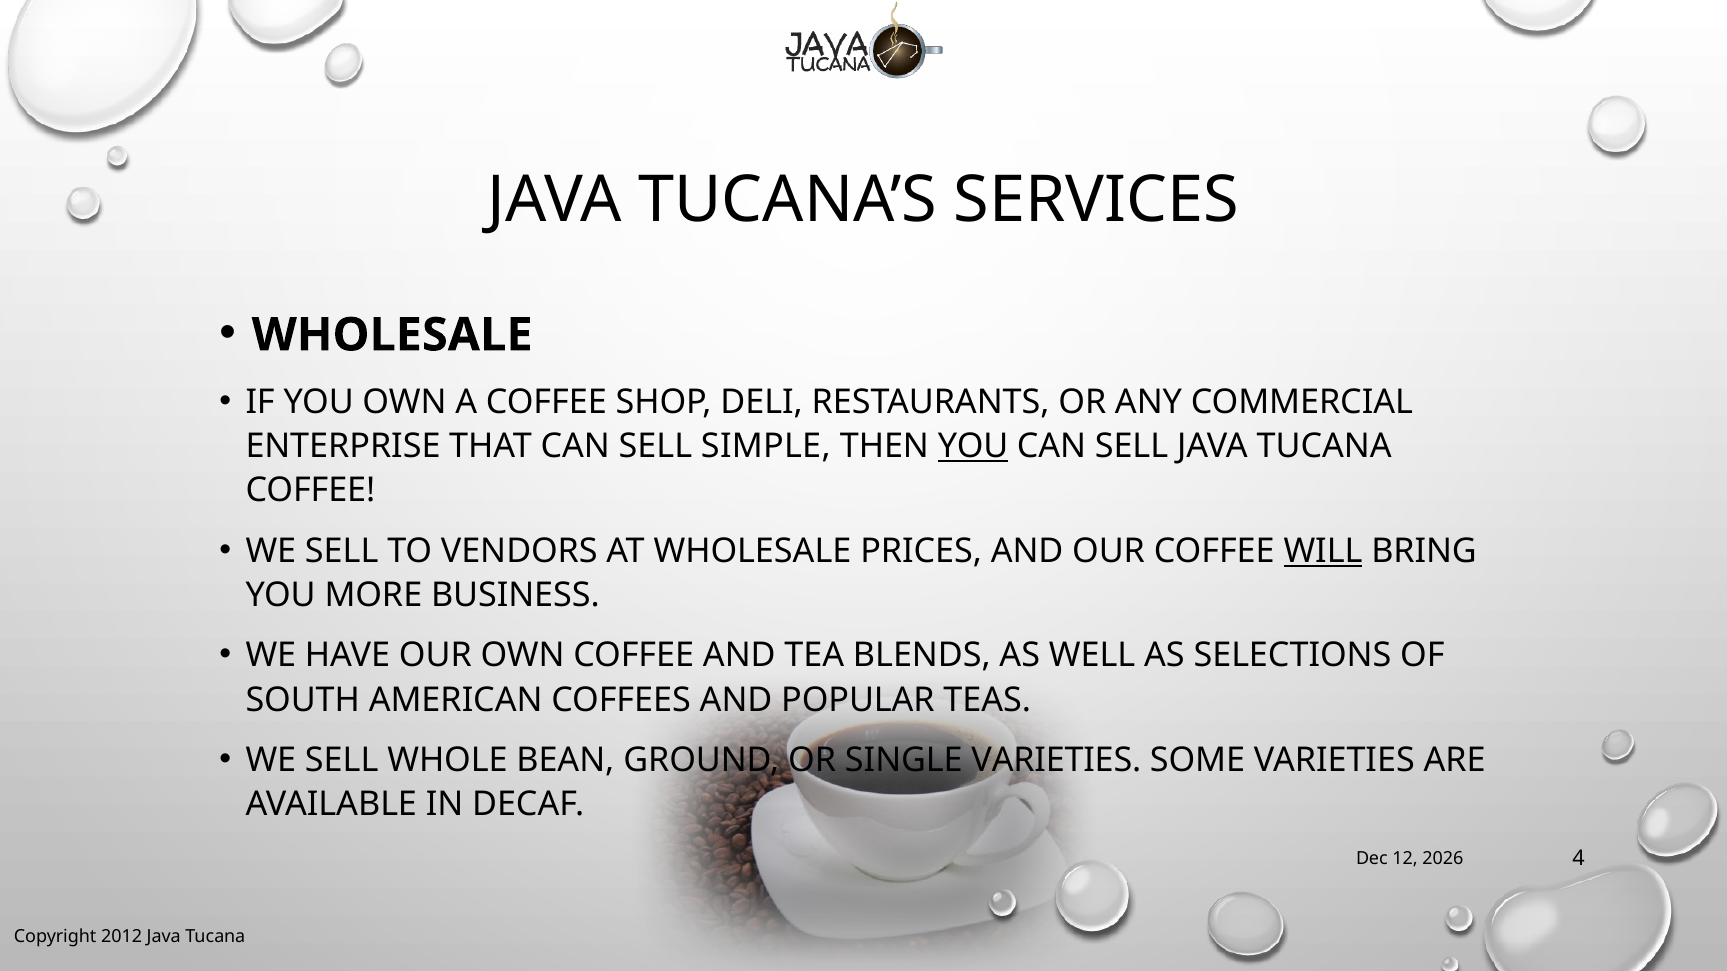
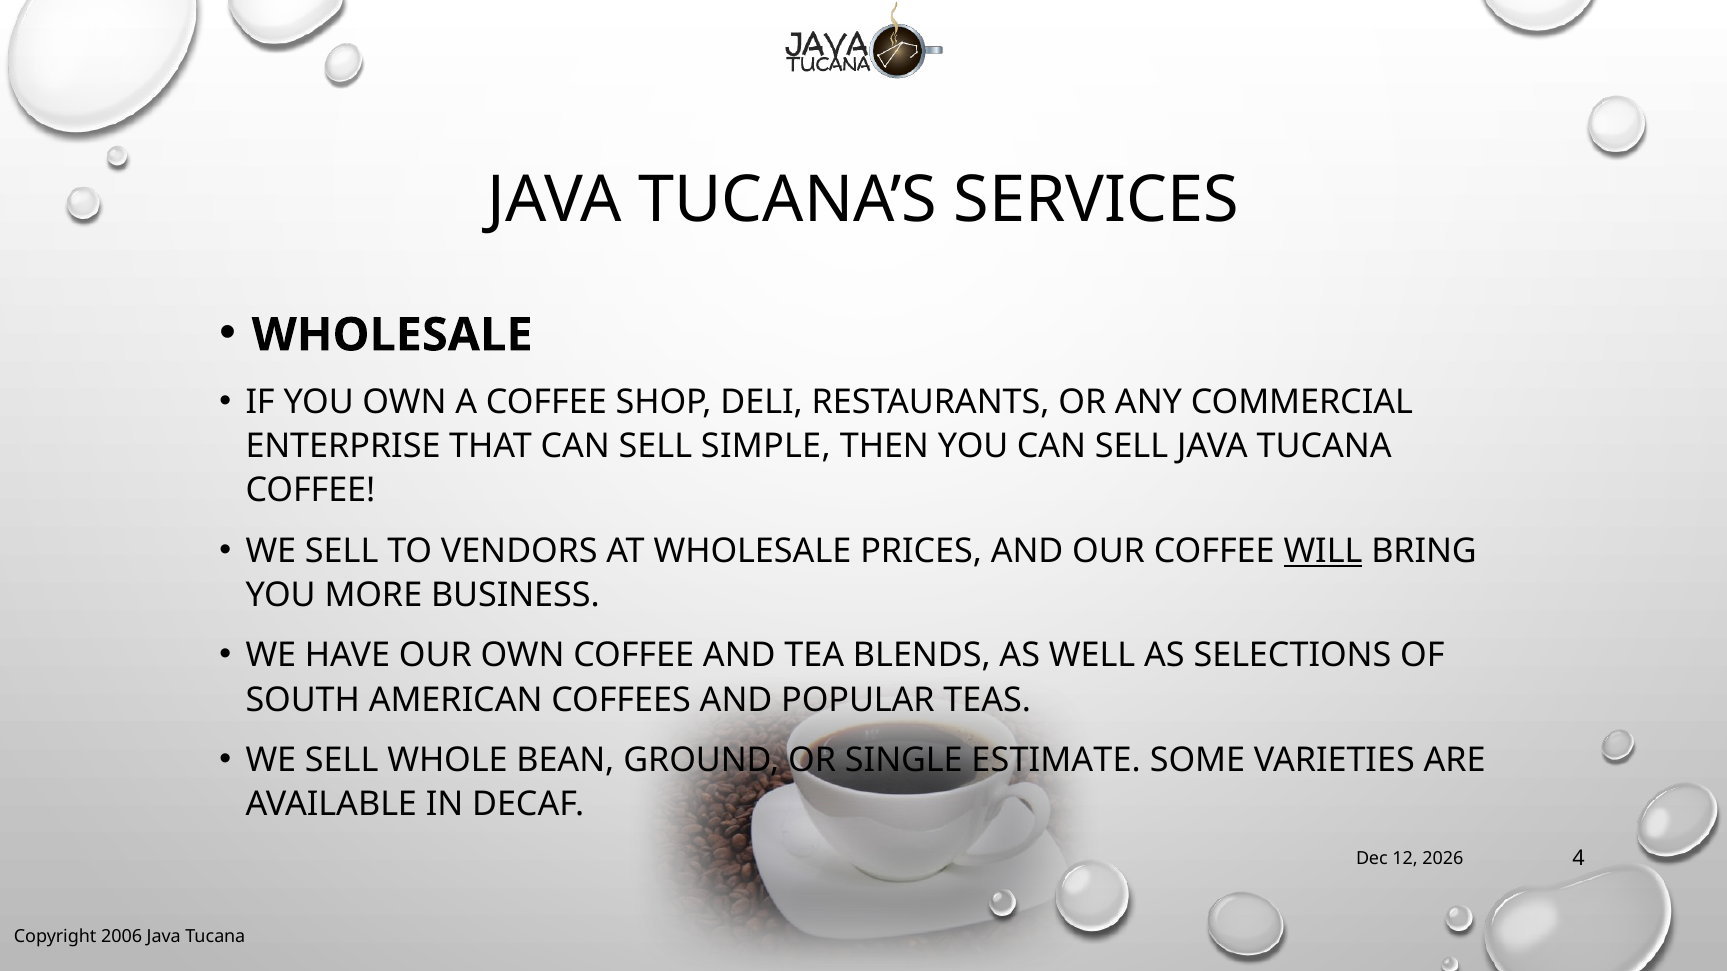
YOU underline: present -> none (973, 447)
SINGLE VARIETIES: VARIETIES -> ESTIMATE (1056, 761)
2012: 2012 -> 2006 (122, 937)
